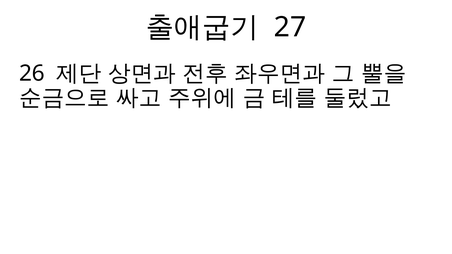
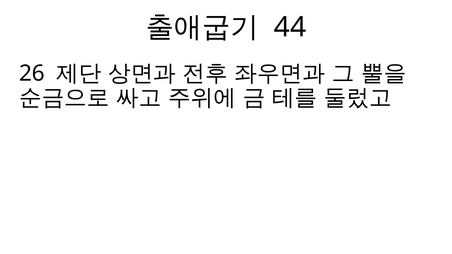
27: 27 -> 44 (290, 27)
